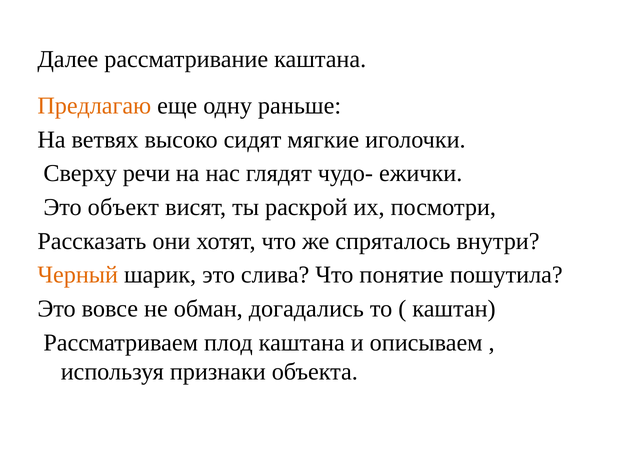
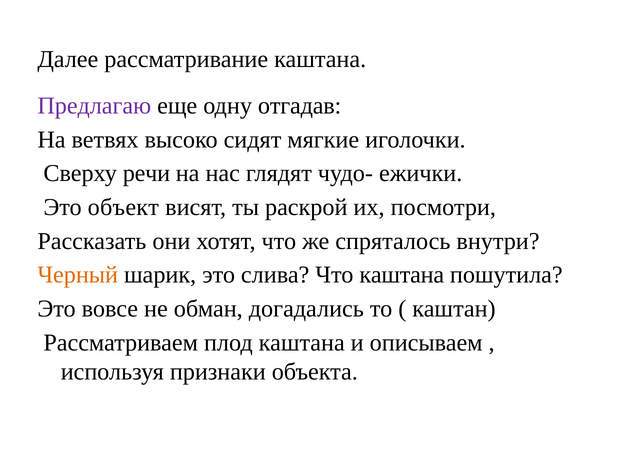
Предлагаю colour: orange -> purple (94, 106)
раньше: раньше -> отгадав (300, 106)
Что понятие: понятие -> каштана (402, 275)
